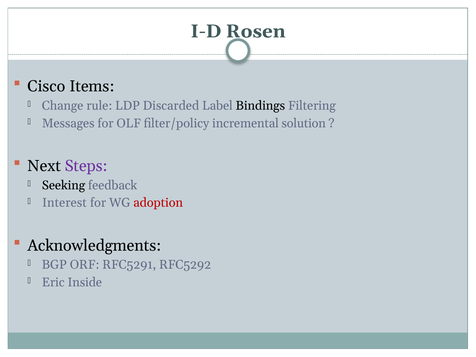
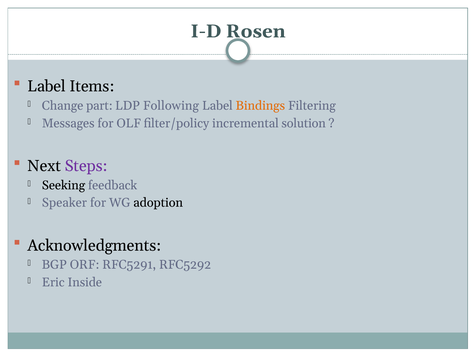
Cisco: Cisco -> Label (47, 86)
rule: rule -> part (99, 106)
Discarded: Discarded -> Following (171, 106)
Bindings colour: black -> orange (260, 106)
Interest: Interest -> Speaker (64, 203)
adoption colour: red -> black (158, 203)
